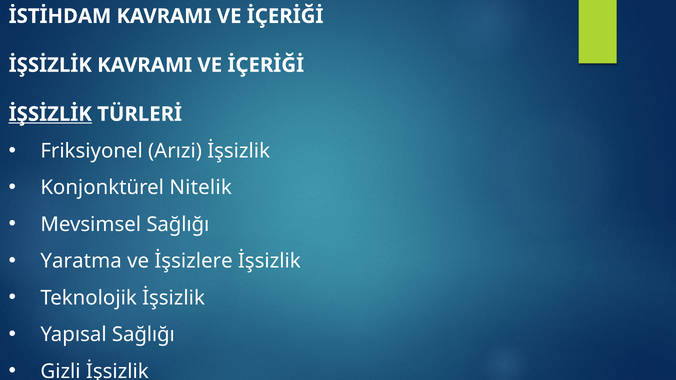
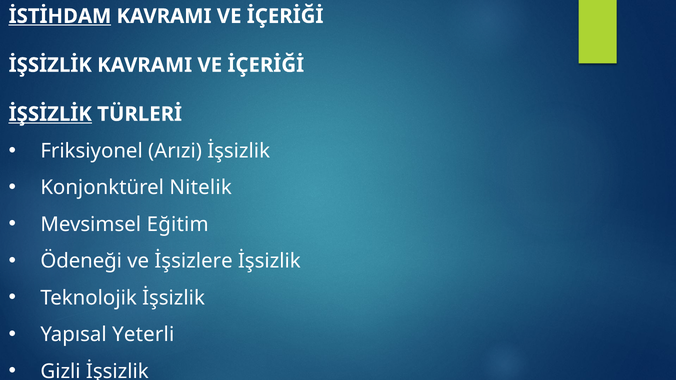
İSTİHDAM underline: none -> present (60, 16)
Mevsimsel Sağlığı: Sağlığı -> Eğitim (178, 225)
Yaratma: Yaratma -> Ödeneği (81, 261)
Yapısal Sağlığı: Sağlığı -> Yeterli (143, 335)
